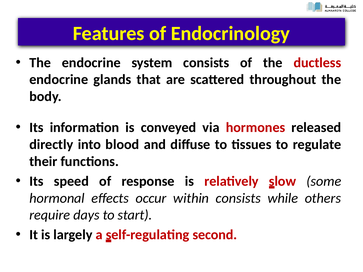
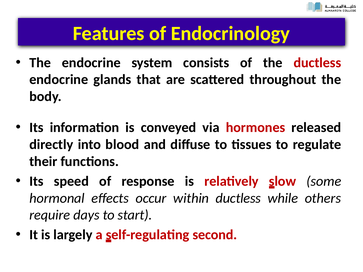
within consists: consists -> ductless (238, 198)
